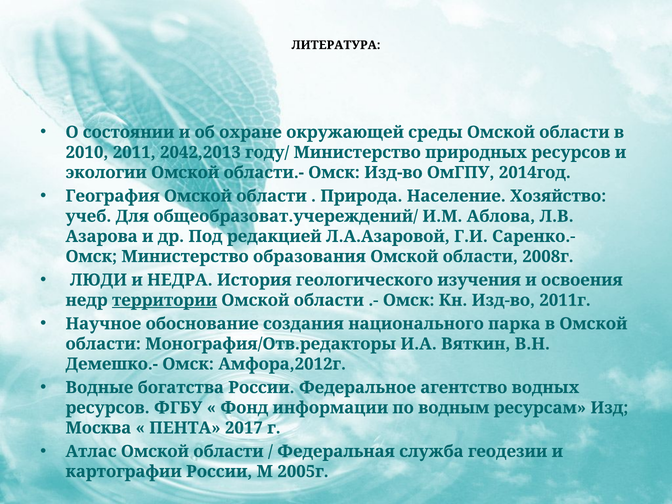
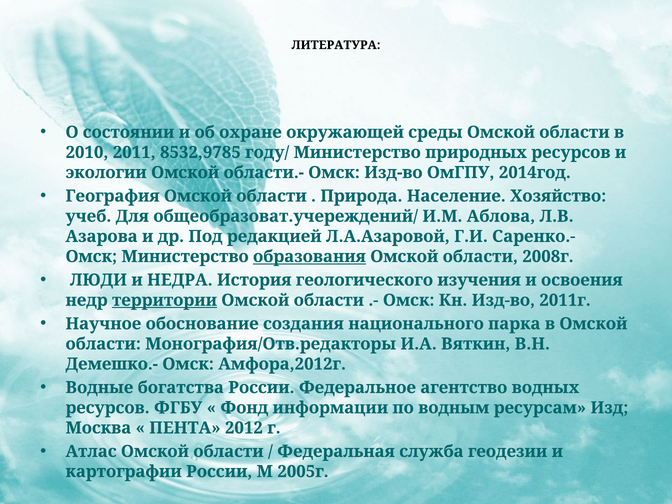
2042,2013: 2042,2013 -> 8532,9785 (200, 152)
образования underline: none -> present (309, 257)
2017: 2017 -> 2012 (244, 428)
